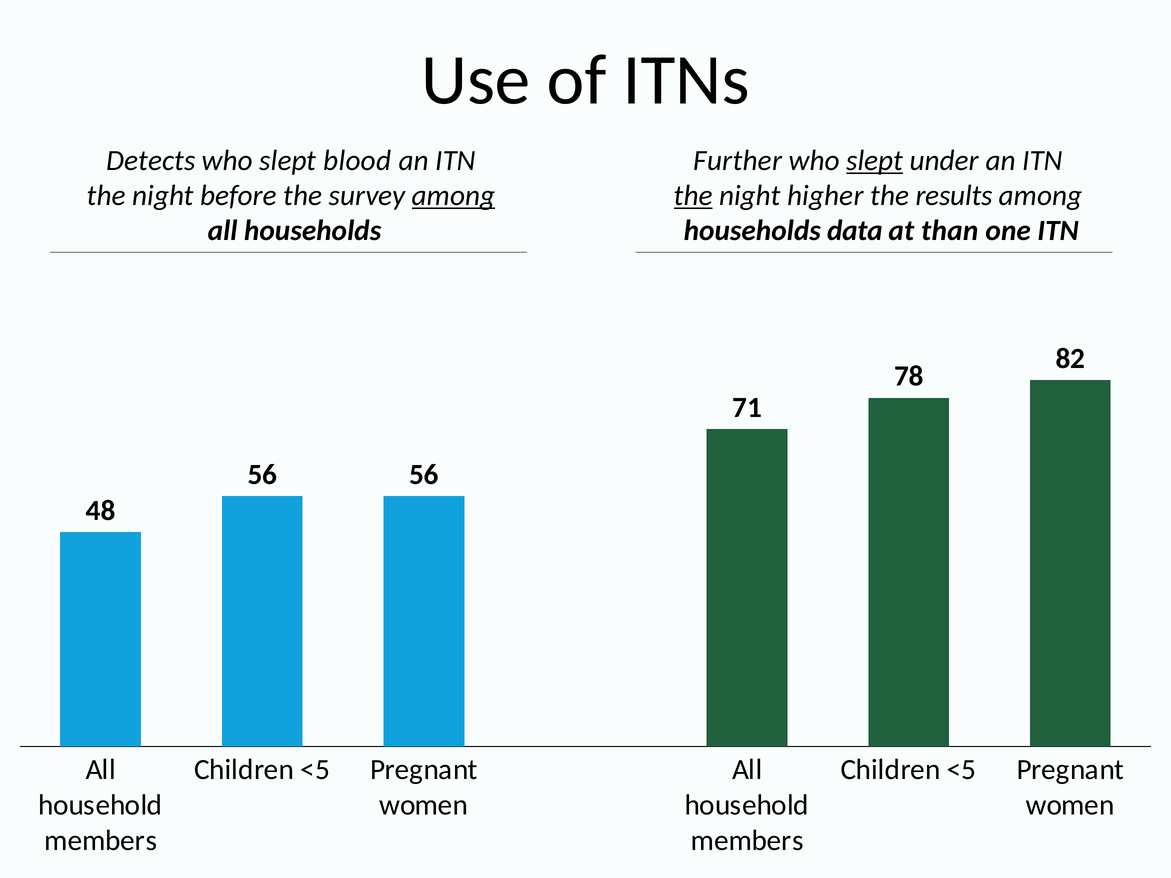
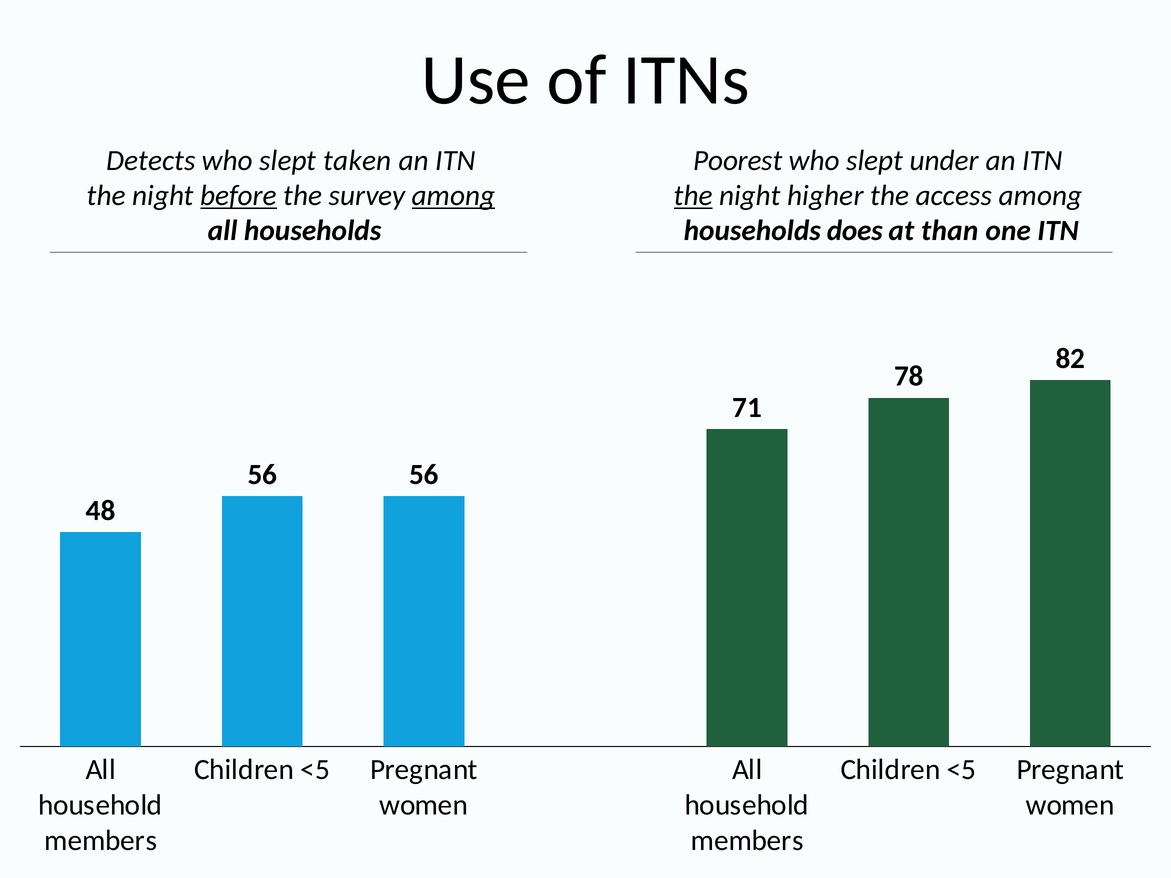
blood: blood -> taken (357, 161)
Further: Further -> Poorest (738, 161)
slept underline: present -> none (875, 161)
before underline: none -> present (239, 196)
results: results -> access (954, 196)
data: data -> does (855, 231)
